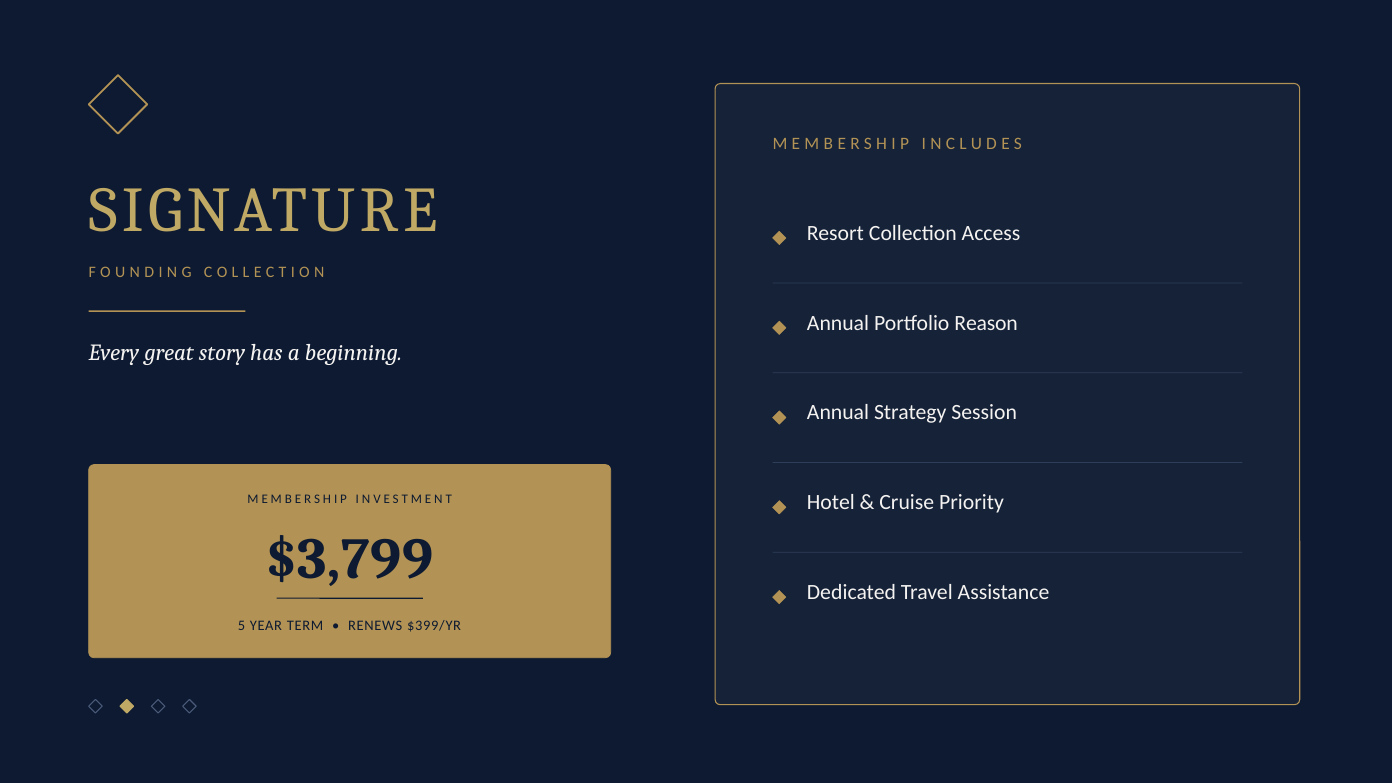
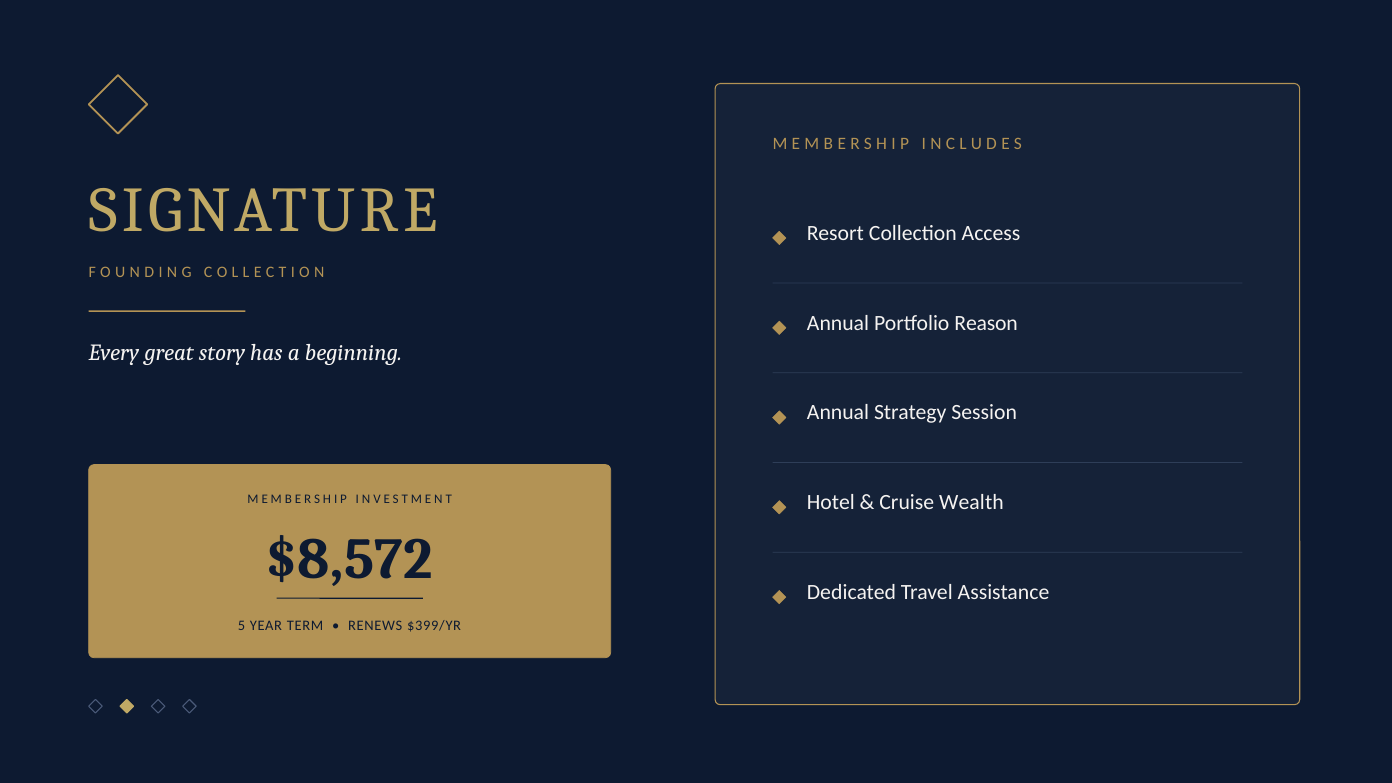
Priority: Priority -> Wealth (971, 503)
$3,799: $3,799 -> $8,572 (349, 559)
